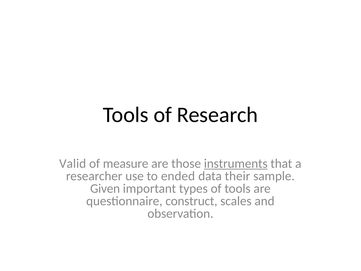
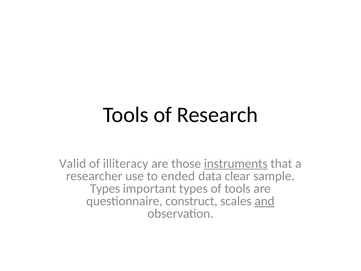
measure: measure -> illiteracy (126, 163)
their: their -> clear (238, 176)
Given: Given -> Types (105, 188)
and underline: none -> present (265, 201)
